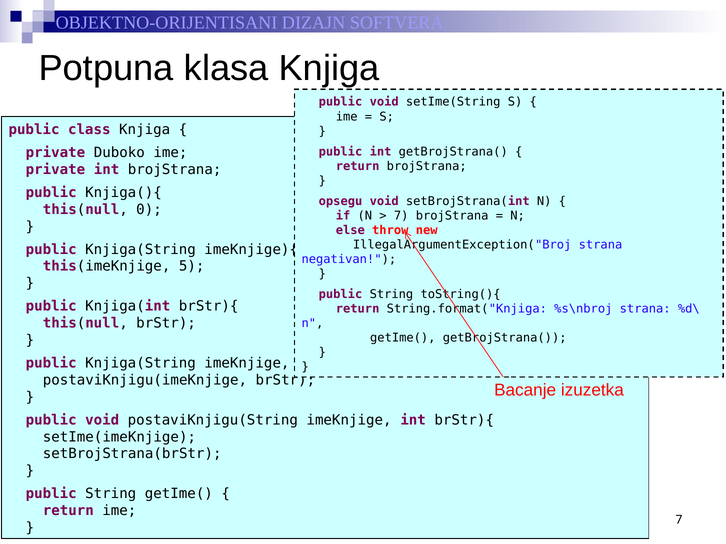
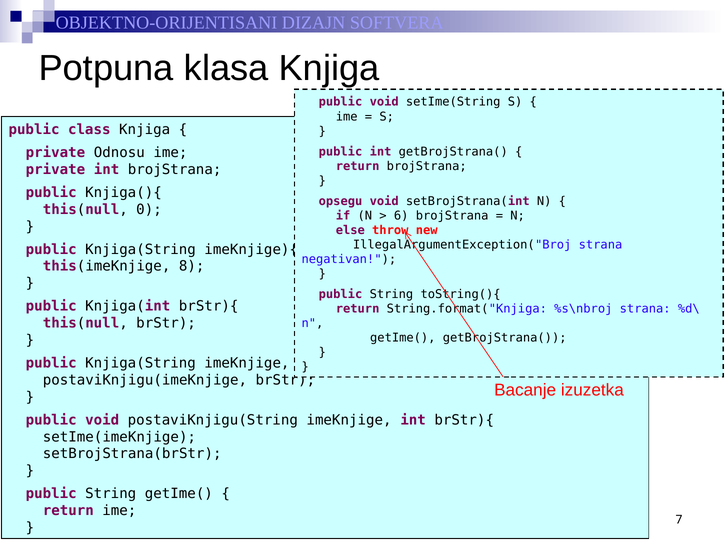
Duboko: Duboko -> Odnosu (119, 153)
7: 7 -> 6 (401, 216)
5: 5 -> 8 (192, 267)
